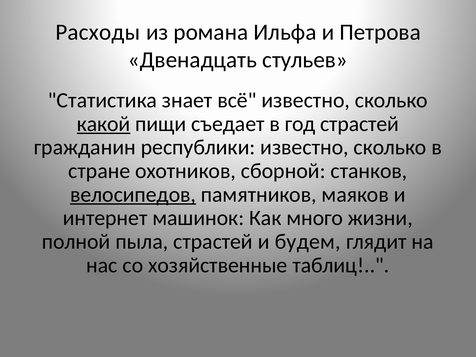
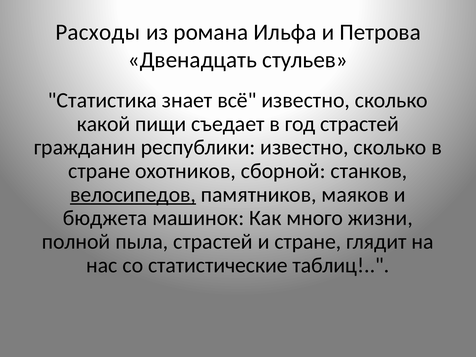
какой underline: present -> none (104, 124)
интернет: интернет -> бюджета (105, 218)
и будем: будем -> стране (308, 242)
хозяйственные: хозяйственные -> статистические (218, 265)
